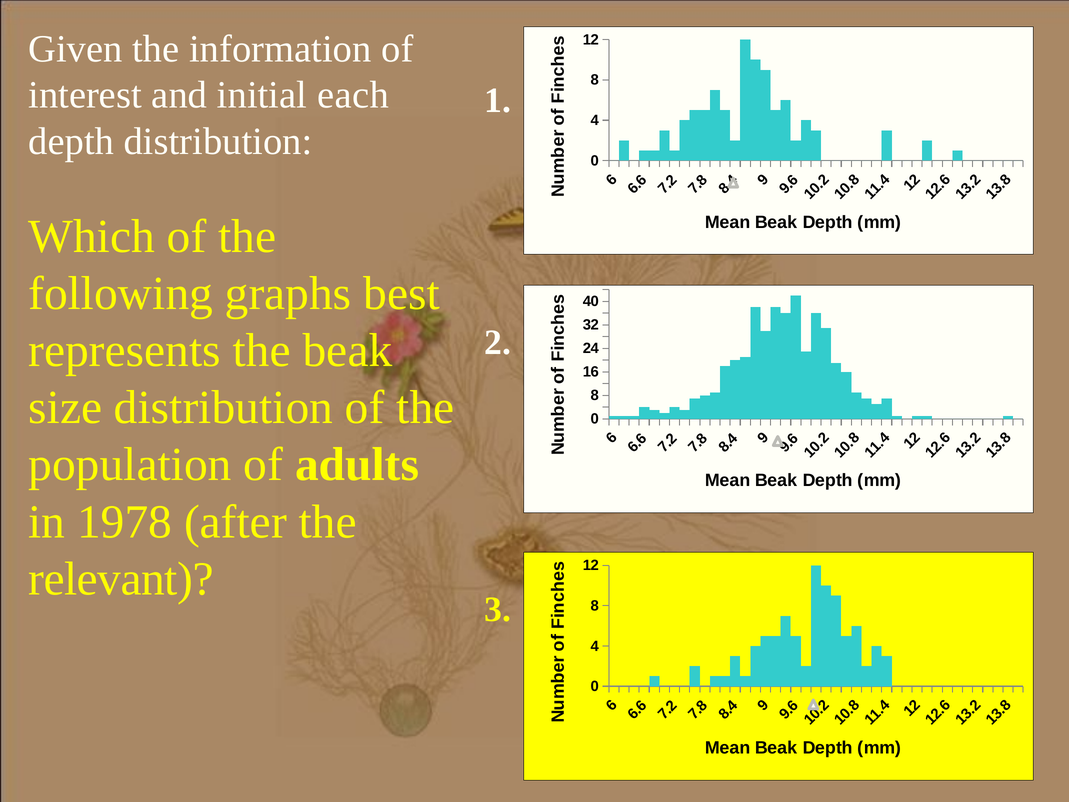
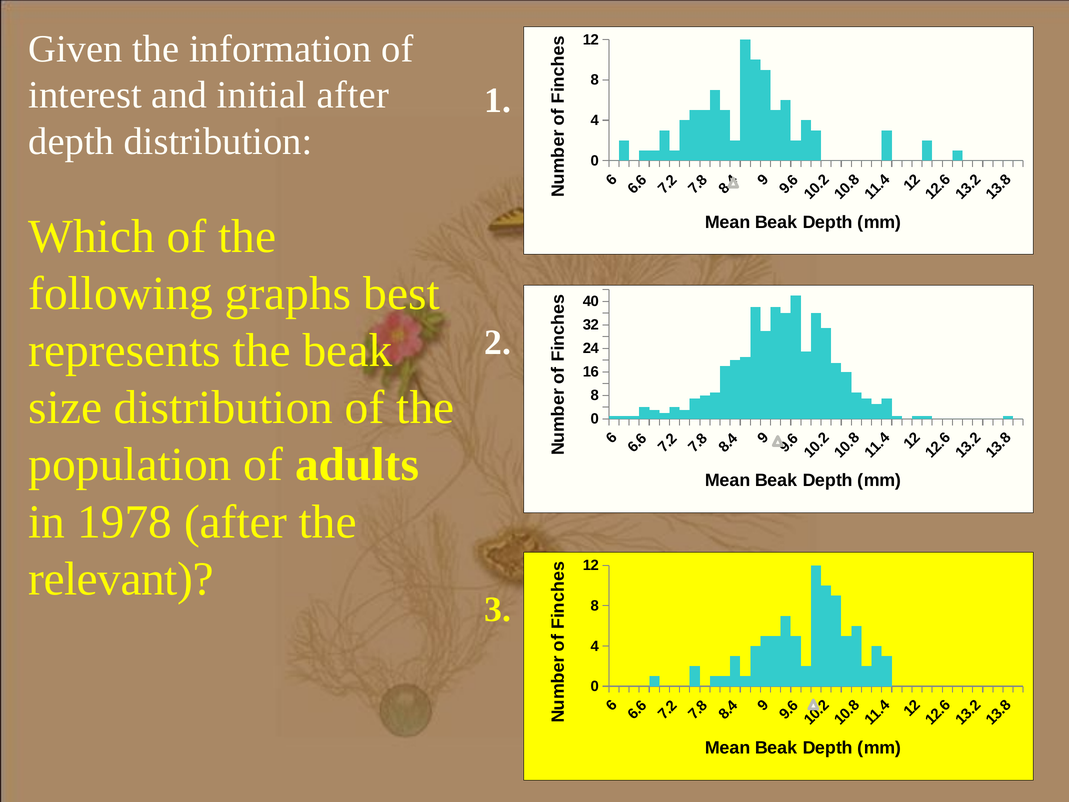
initial each: each -> after (353, 95)
